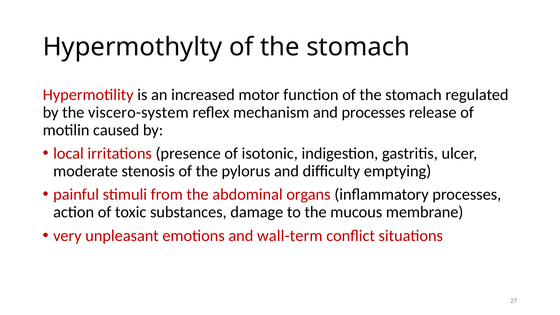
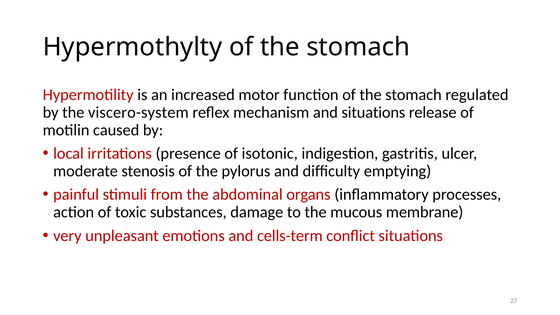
and processes: processes -> situations (373, 112)
wall-term: wall-term -> cells-term (290, 236)
